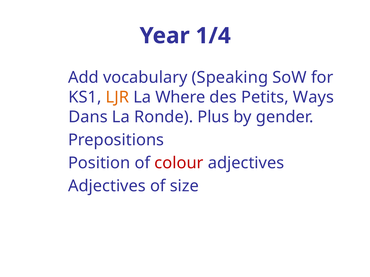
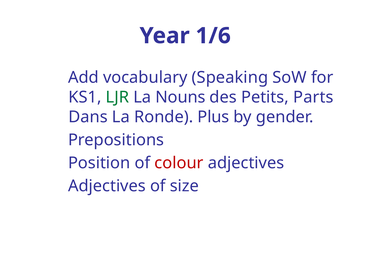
1/4: 1/4 -> 1/6 (213, 36)
LJR colour: orange -> green (117, 97)
Where: Where -> Nouns (180, 97)
Ways: Ways -> Parts (313, 97)
